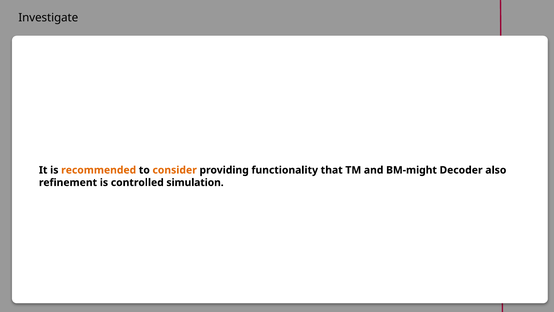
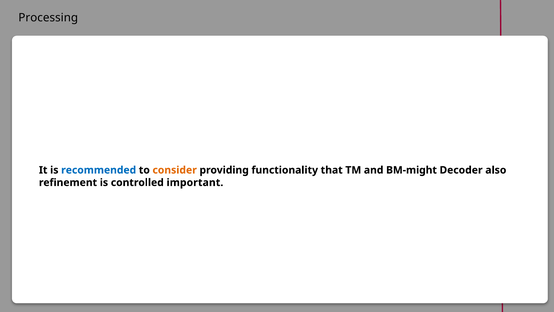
Investigate: Investigate -> Processing (48, 18)
recommended colour: orange -> blue (99, 170)
simulation: simulation -> important (195, 182)
